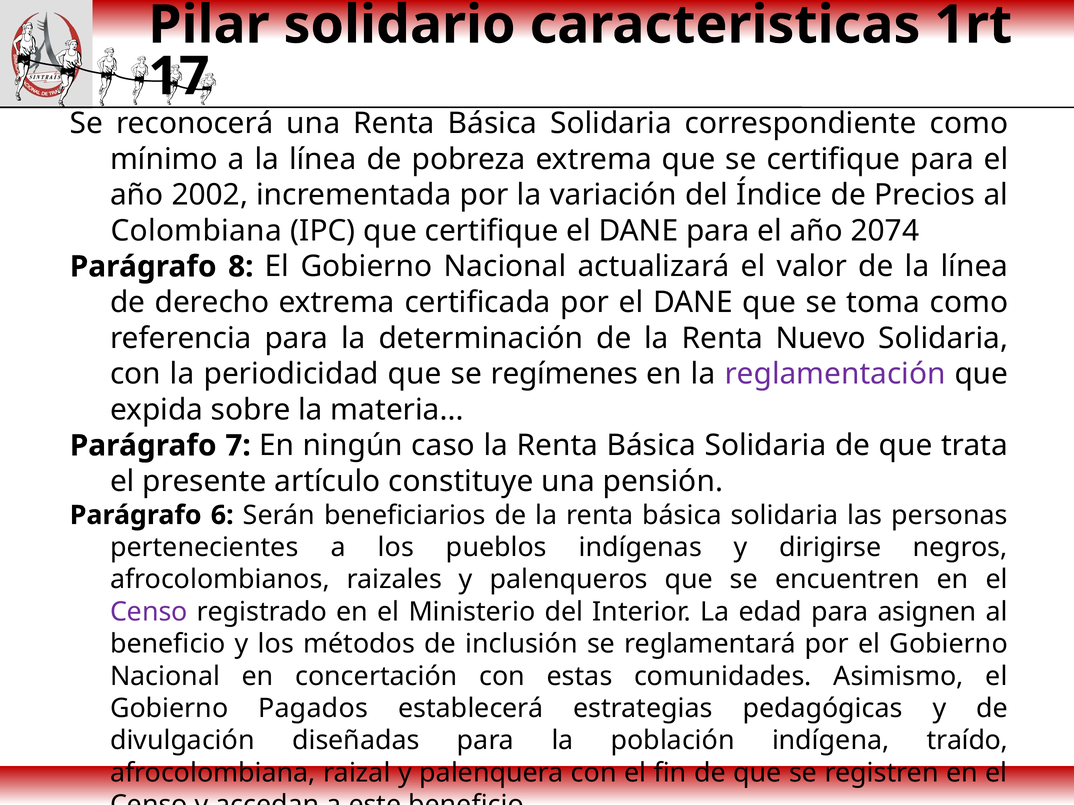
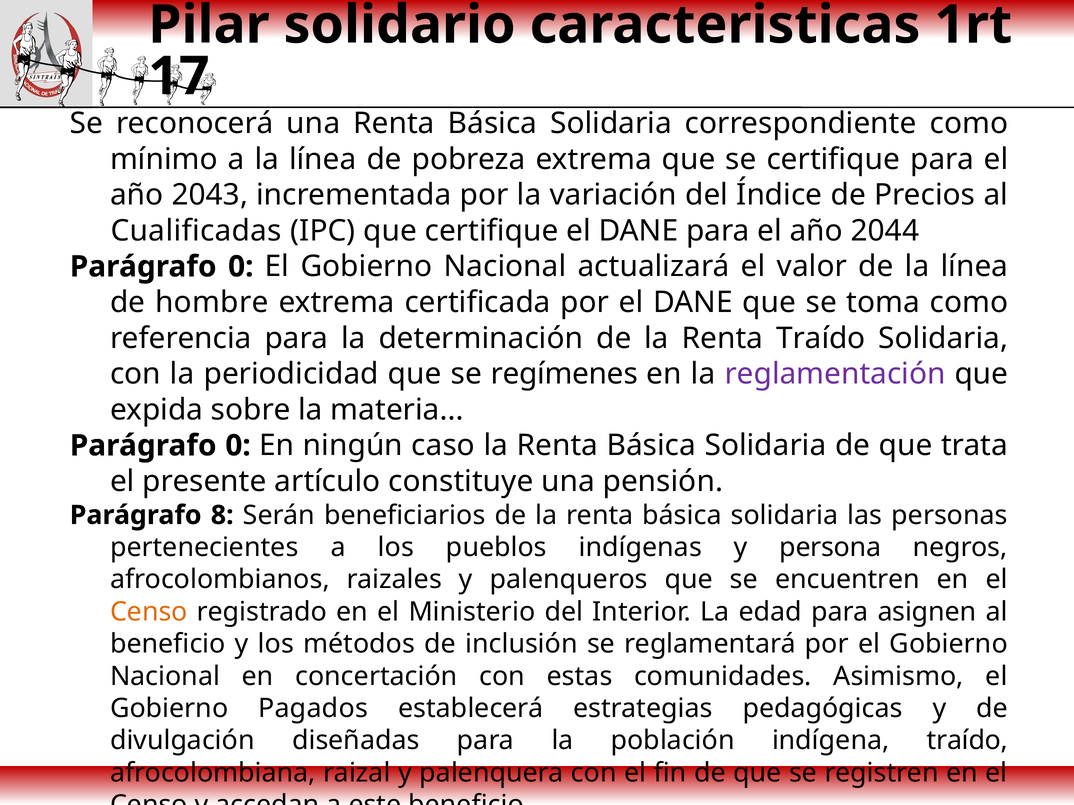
2002: 2002 -> 2043 (210, 195)
Colombiana: Colombiana -> Cualificadas (196, 231)
2074: 2074 -> 2044 (885, 231)
8: 8 -> 0 (241, 267)
derecho: derecho -> hombre (212, 303)
Renta Nuevo: Nuevo -> Traído (821, 338)
7: 7 -> 0 (238, 446)
6: 6 -> 8 (222, 515)
dirigirse: dirigirse -> persona (830, 548)
Censo colour: purple -> orange (149, 612)
